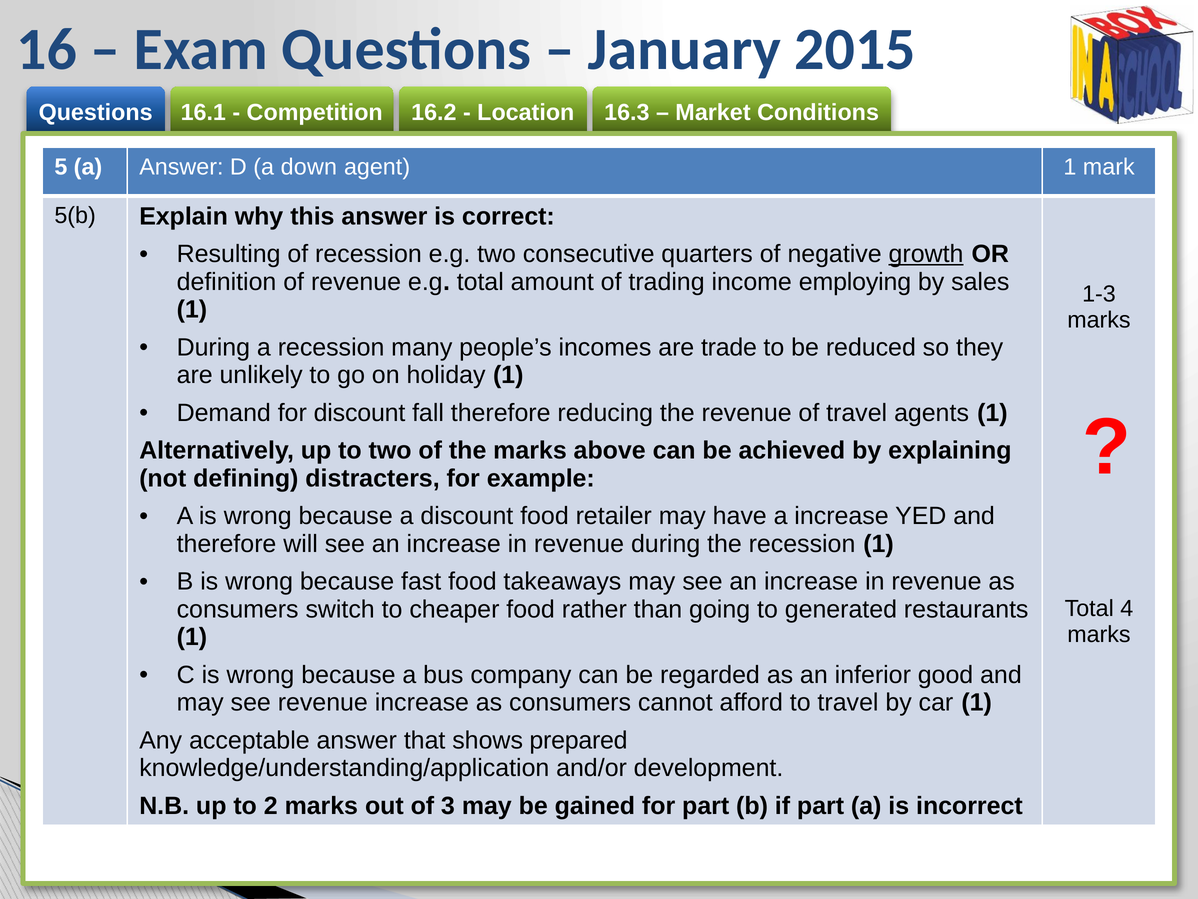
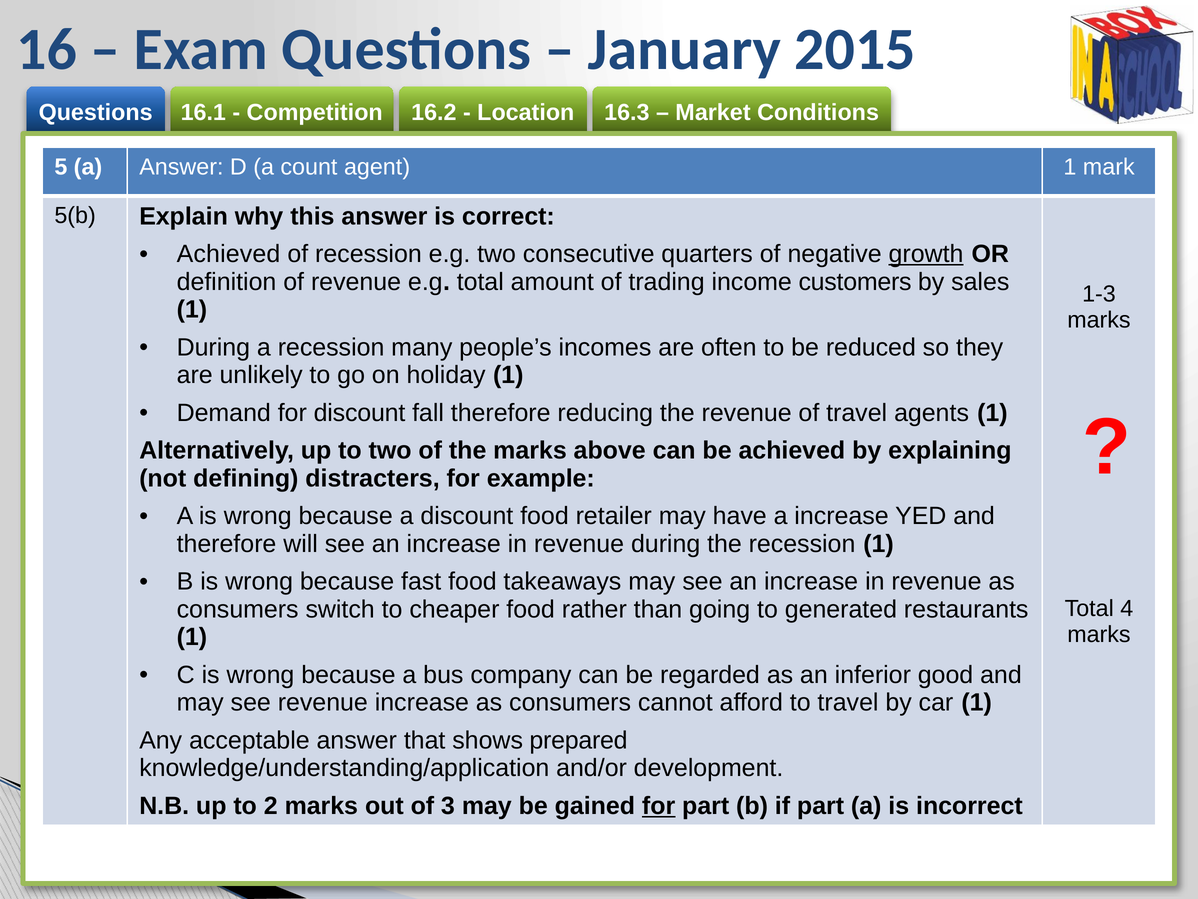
down: down -> count (309, 167)
Resulting: Resulting -> Achieved (229, 254)
employing: employing -> customers (855, 282)
trade: trade -> often (729, 347)
for underline: none -> present (659, 805)
